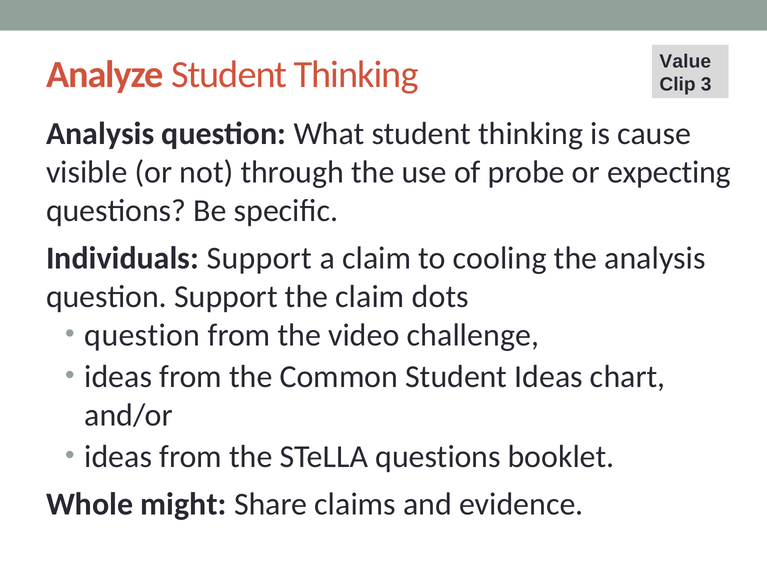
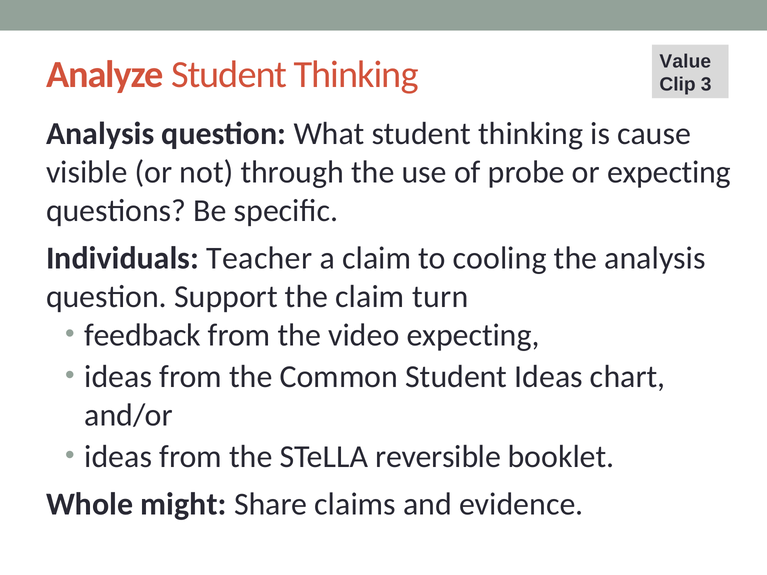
Individuals Support: Support -> Teacher (259, 259)
dots: dots -> turn (440, 297)
question: question -> feedback (143, 335)
video challenge: challenge -> expecting (473, 335)
STeLLA questions: questions -> reversible (438, 457)
